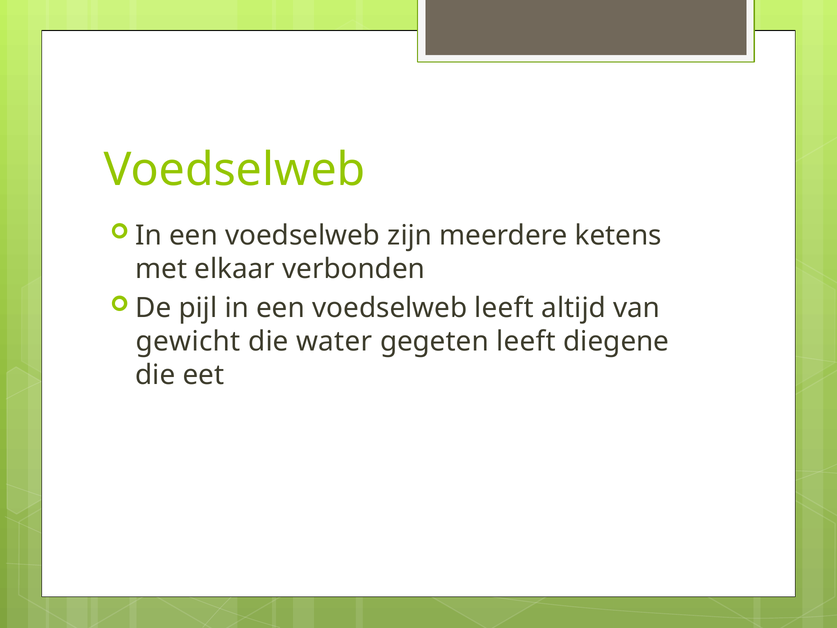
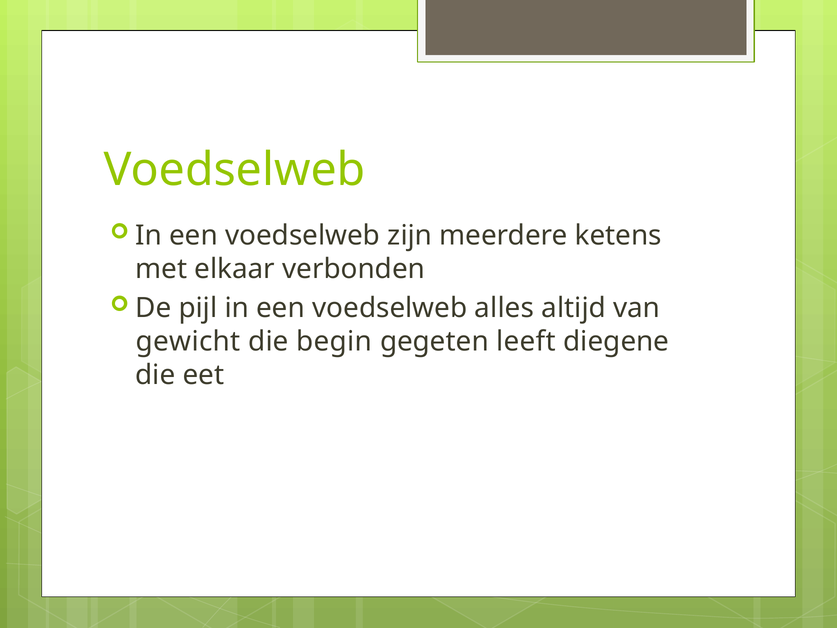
voedselweb leeft: leeft -> alles (504, 308)
water: water -> begin (334, 342)
